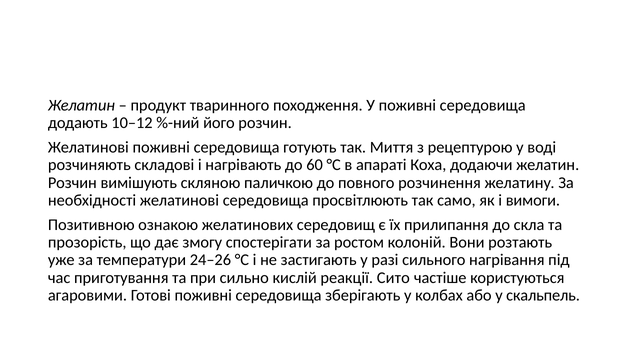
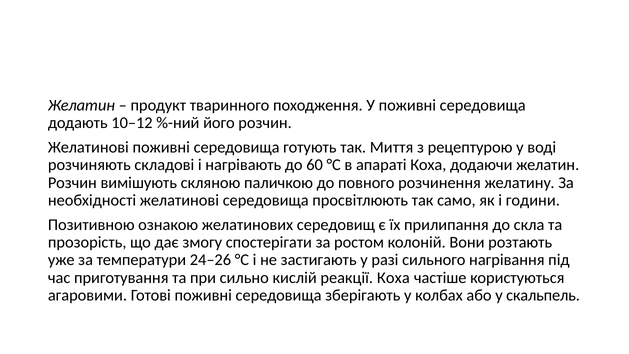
вимоги: вимоги -> години (533, 200)
реакції Сито: Сито -> Коха (393, 278)
